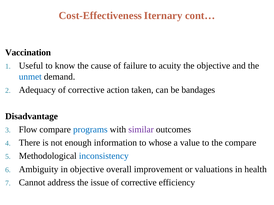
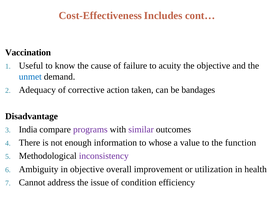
Iternary: Iternary -> Includes (163, 16)
Flow: Flow -> India (28, 130)
programs colour: blue -> purple (90, 130)
the compare: compare -> function (241, 143)
inconsistency colour: blue -> purple (104, 156)
valuations: valuations -> utilization (214, 170)
issue of corrective: corrective -> condition (139, 183)
